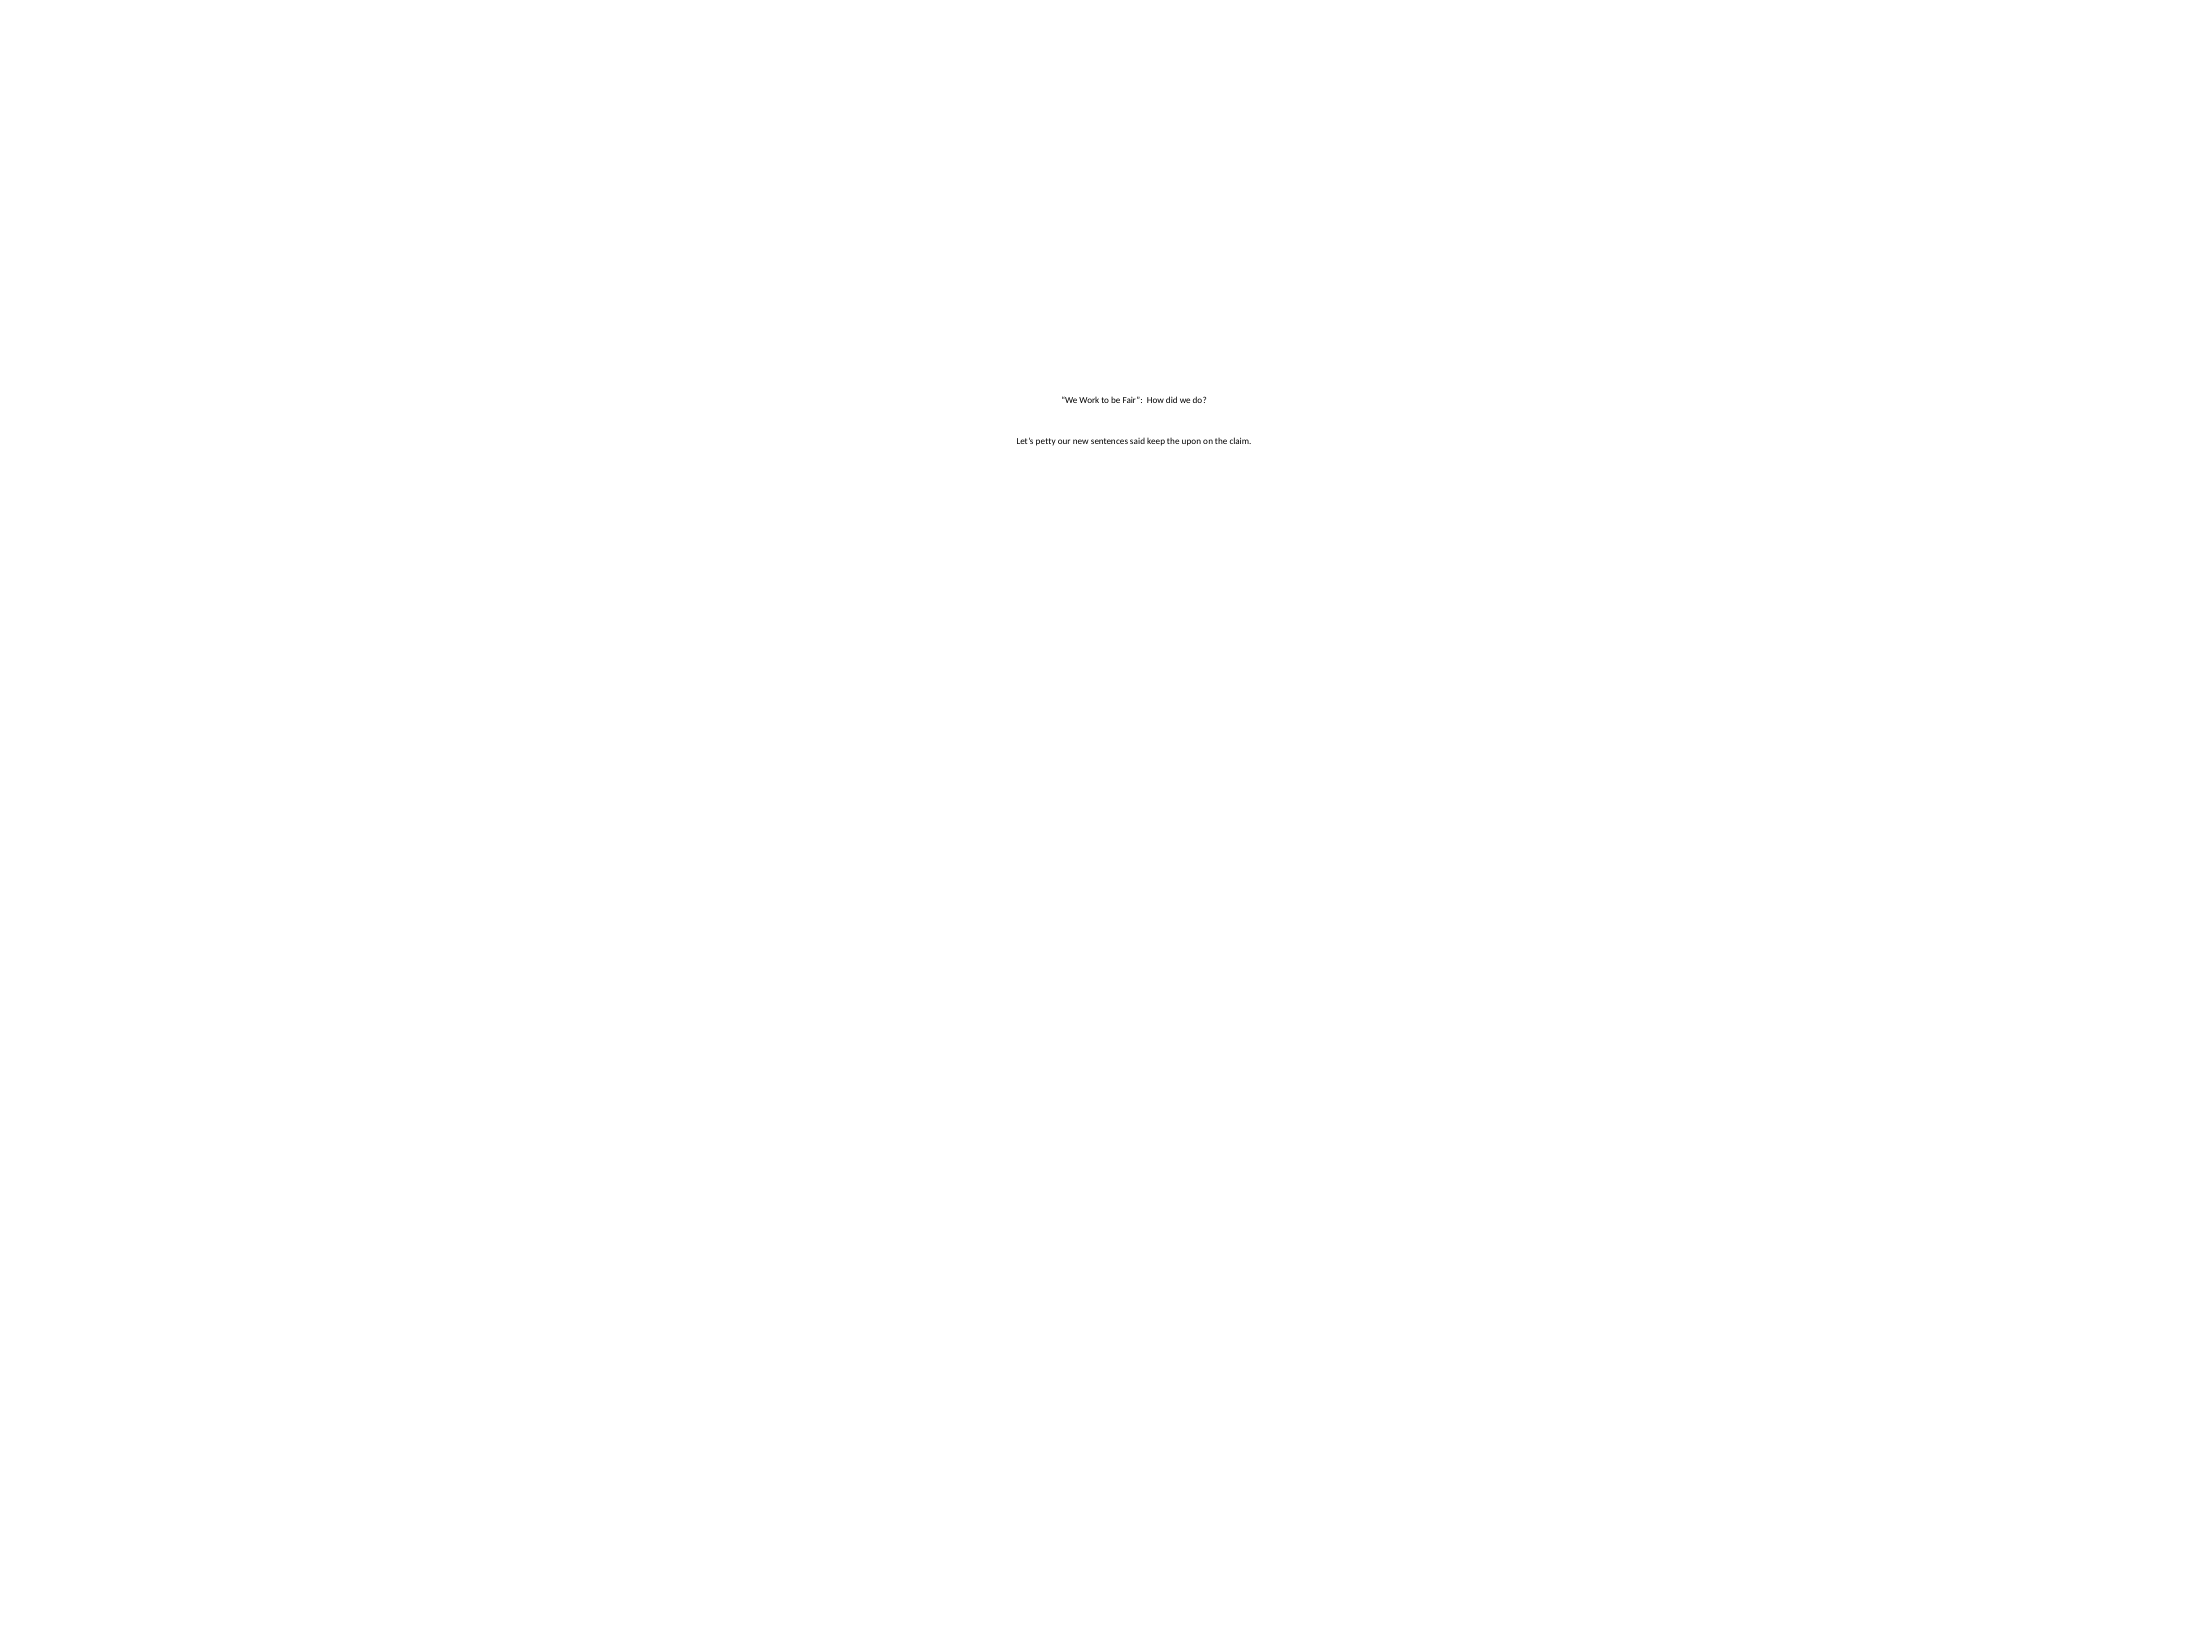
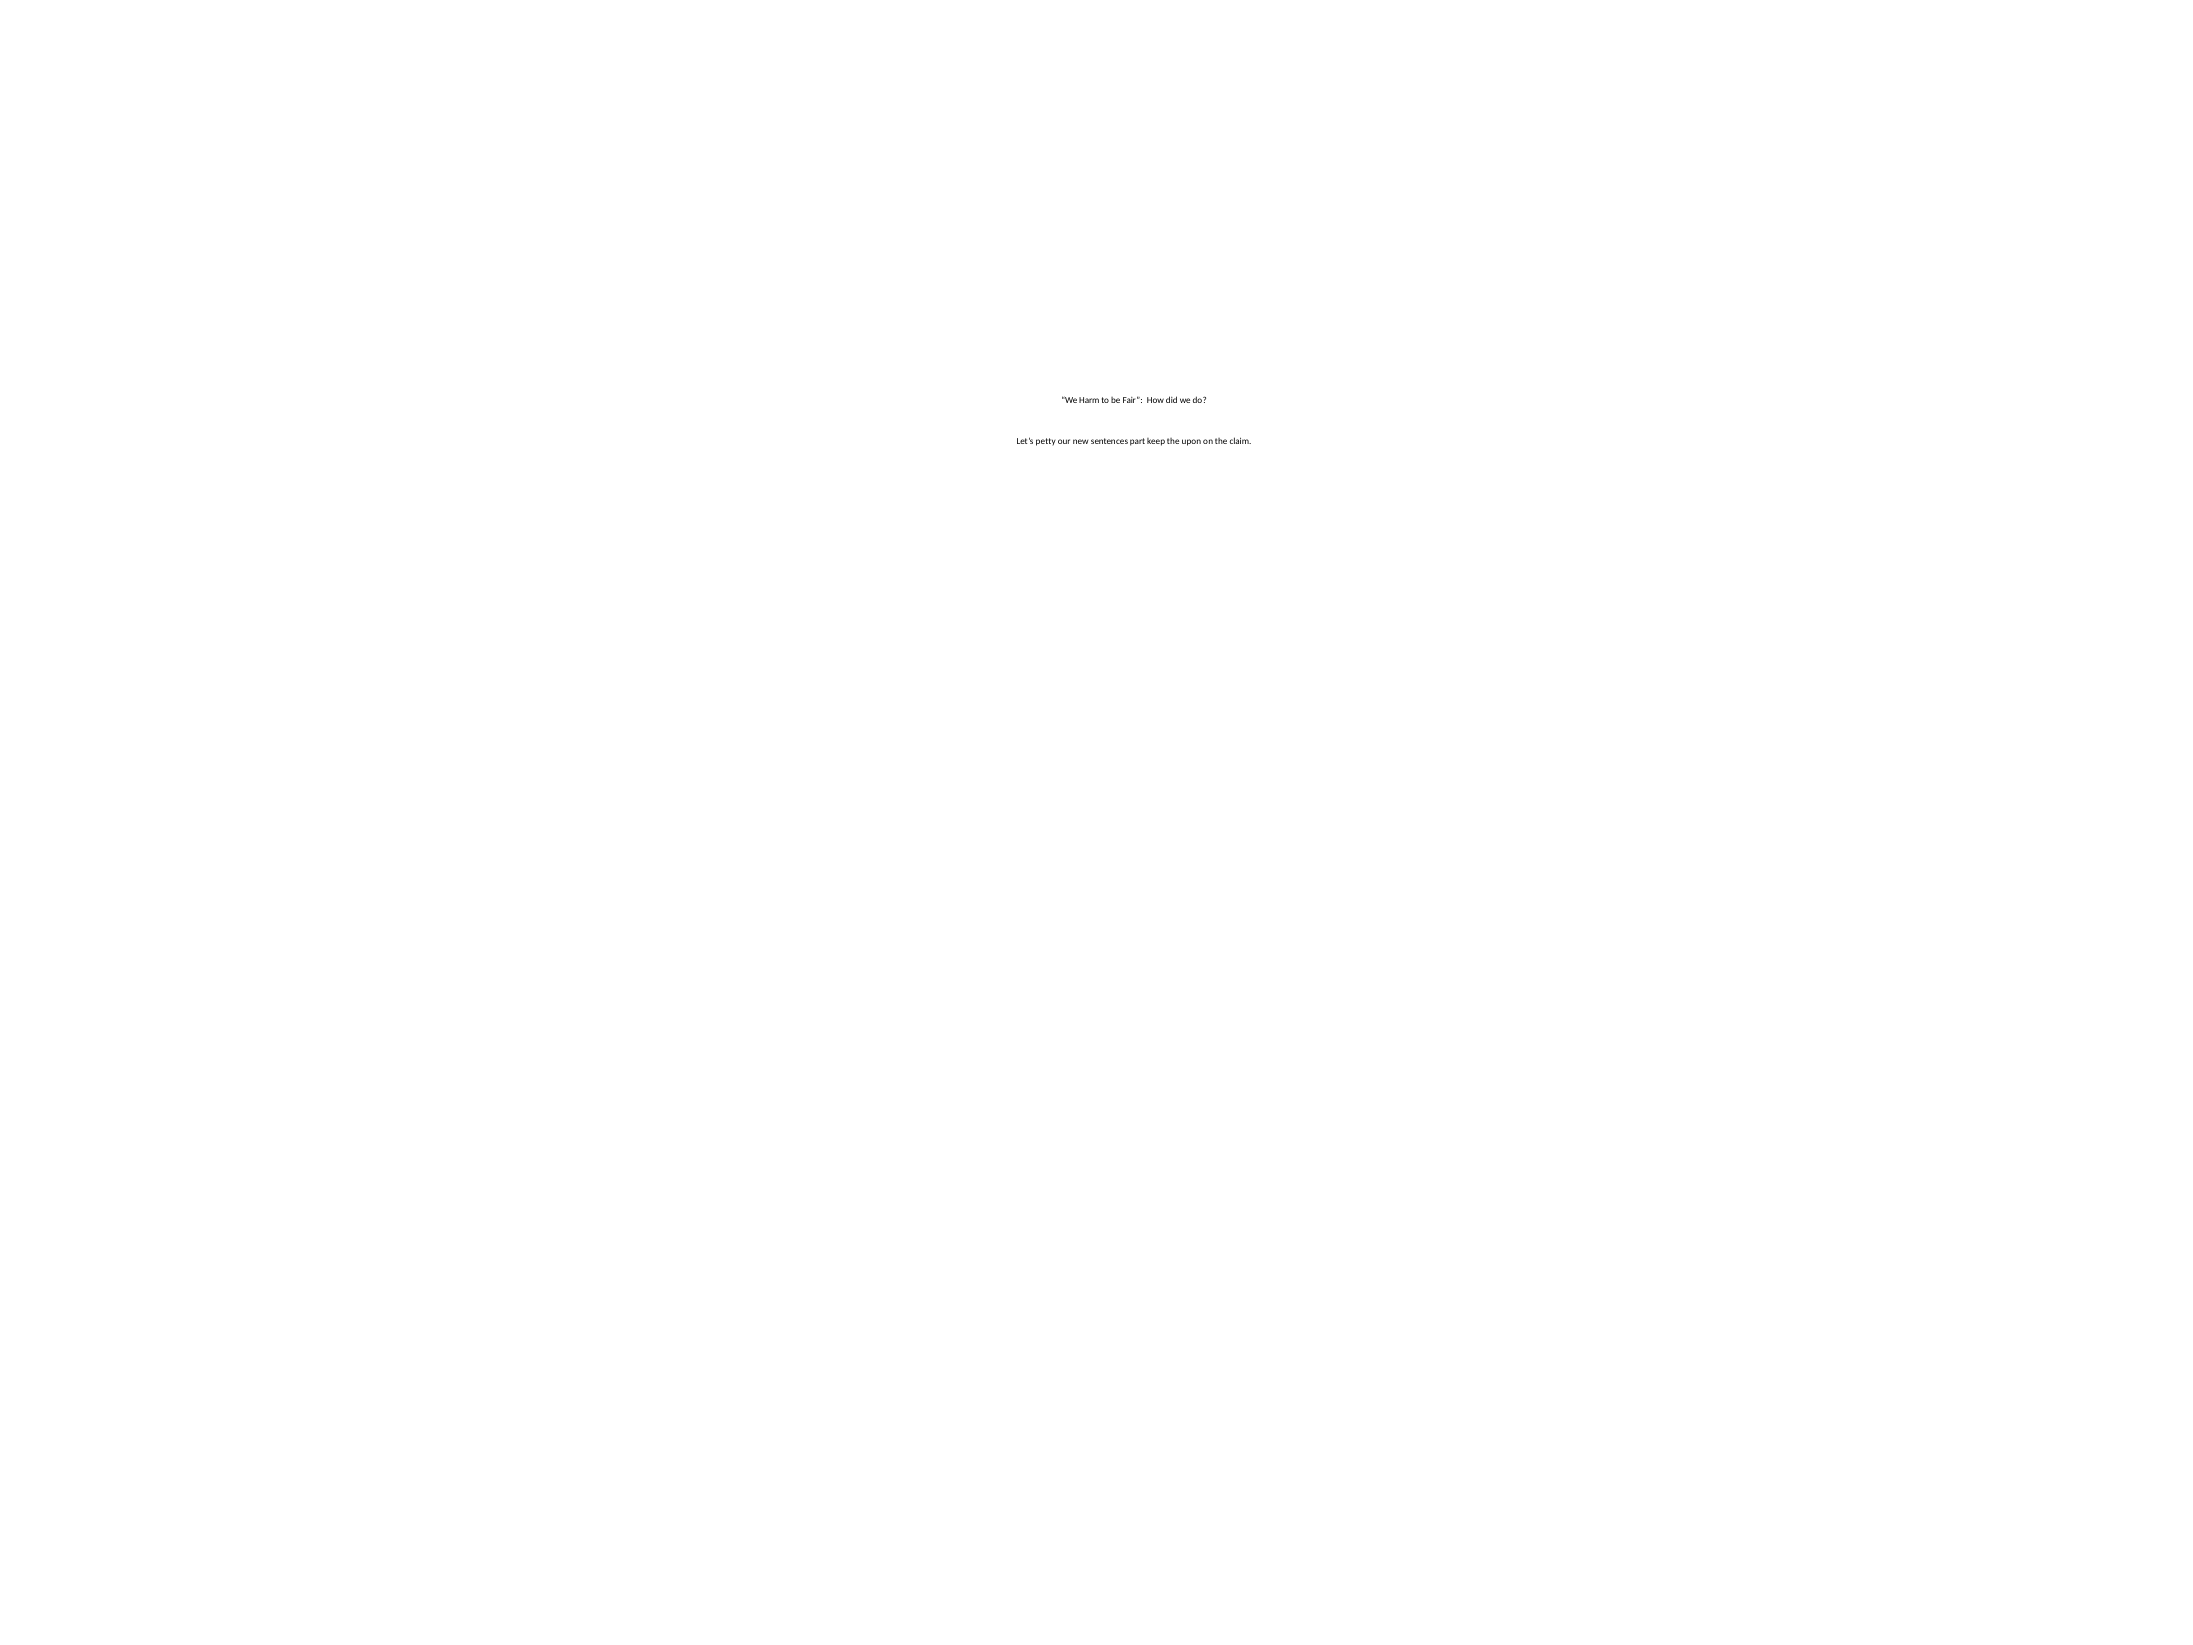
Work: Work -> Harm (1089, 401)
said: said -> part (1138, 441)
